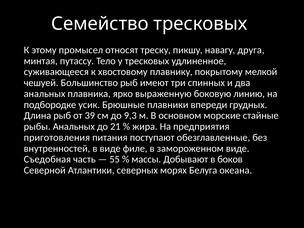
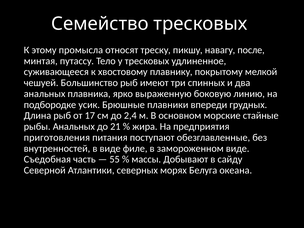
промысел: промысел -> промысла (81, 50)
друга: друга -> после (251, 50)
39: 39 -> 17 (90, 116)
9,3: 9,3 -> 2,4 (130, 116)
боков: боков -> сайду (230, 159)
